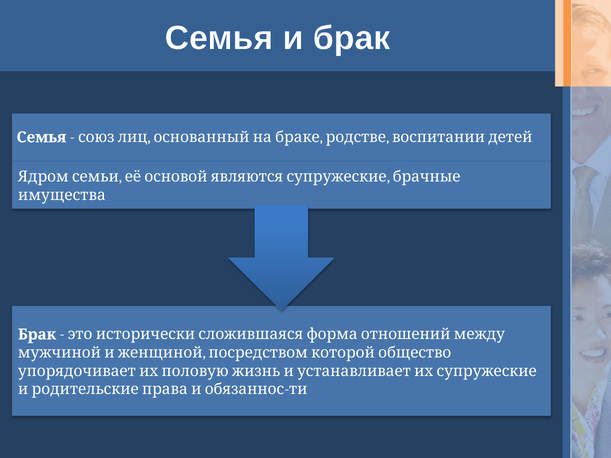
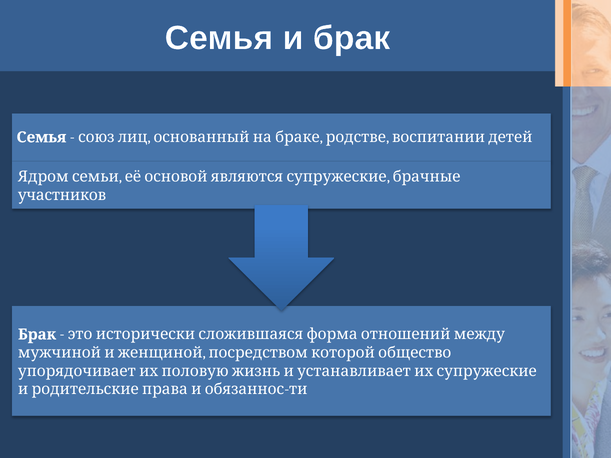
имущества: имущества -> участников (62, 195)
